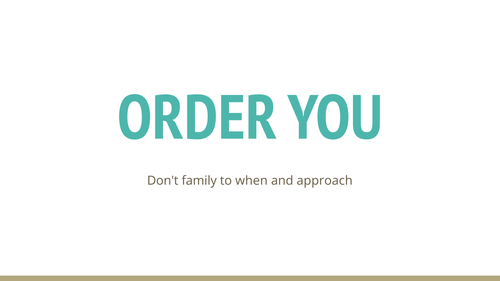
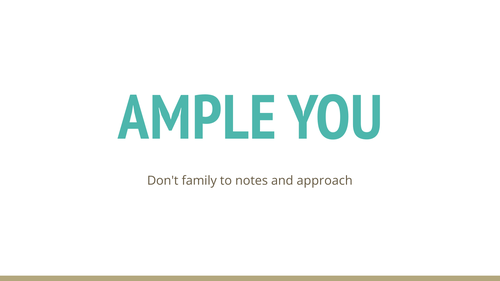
ORDER: ORDER -> AMPLE (197, 118)
when: when -> notes (252, 181)
